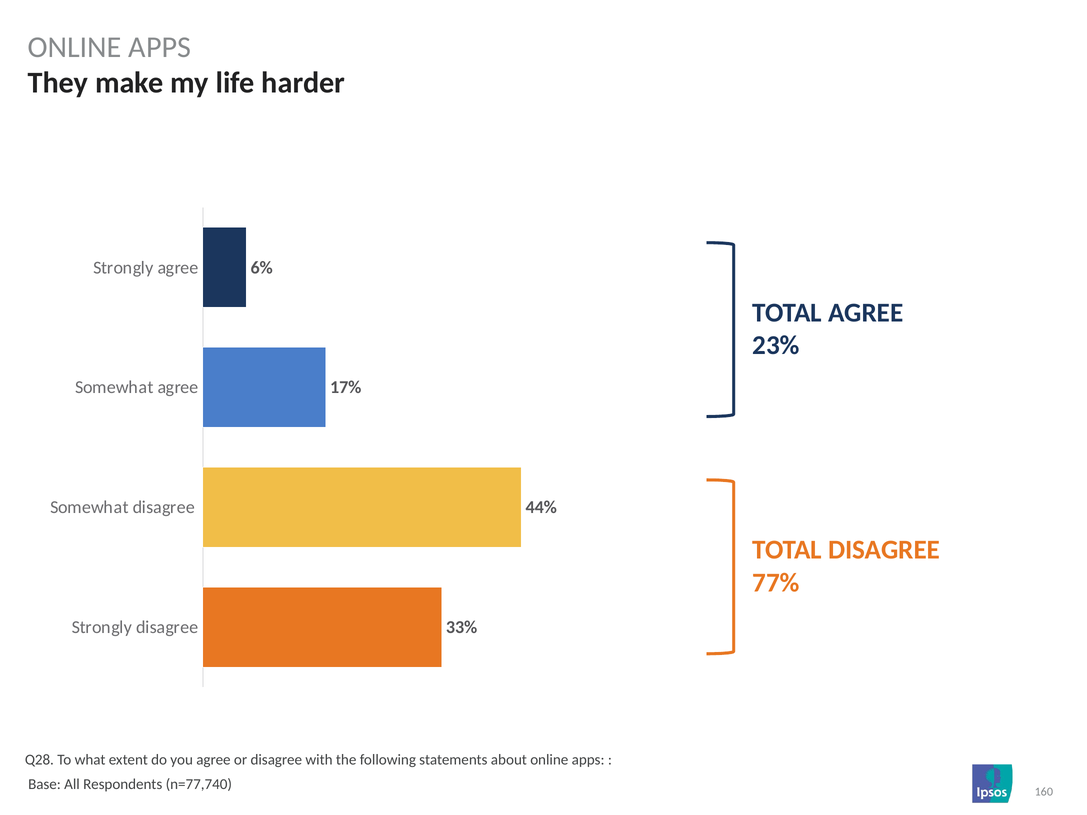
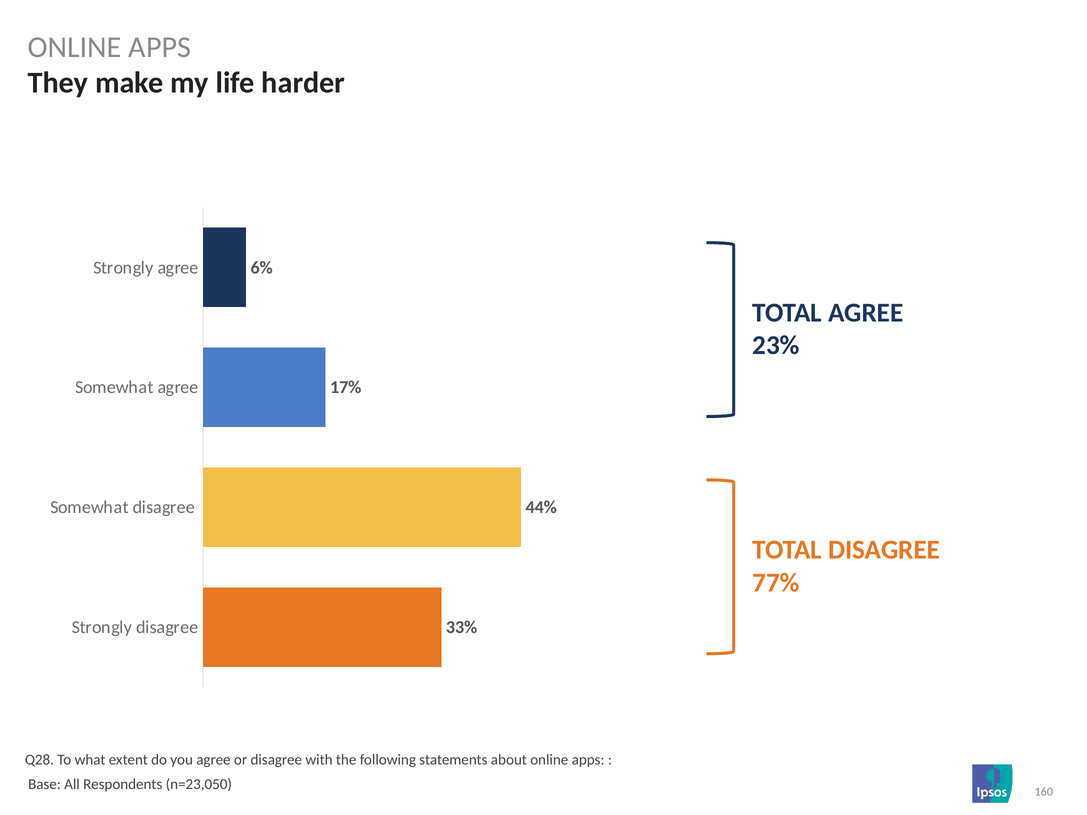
n=77,740: n=77,740 -> n=23,050 (199, 785)
